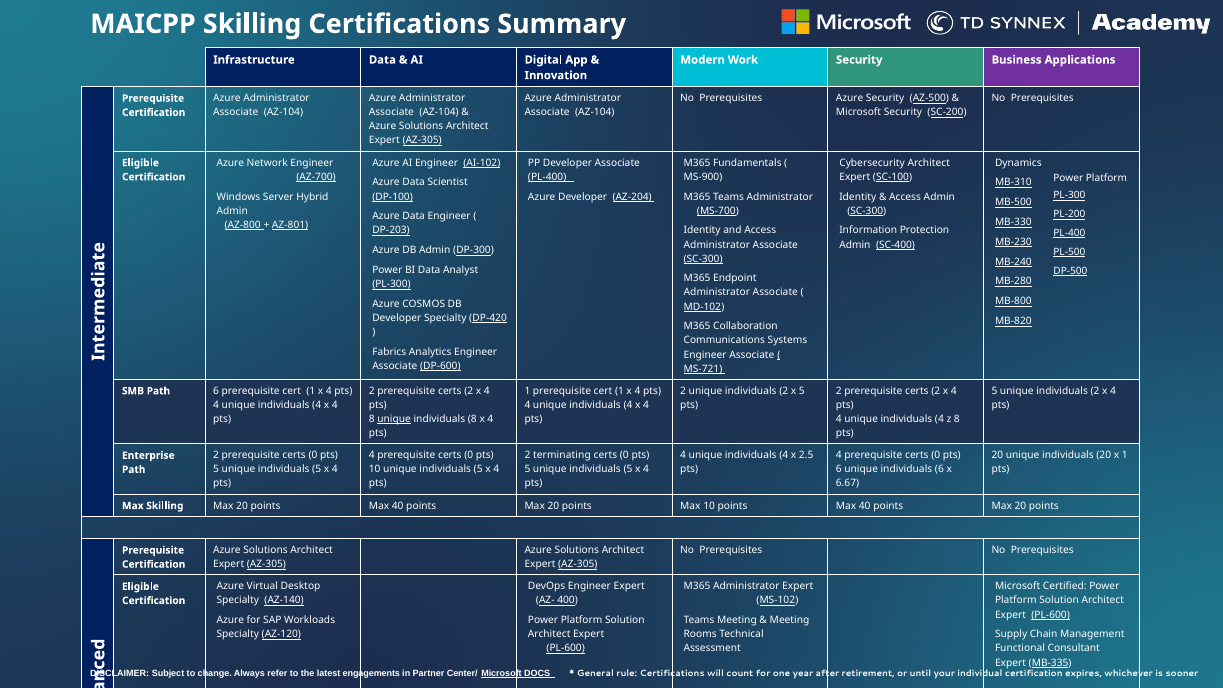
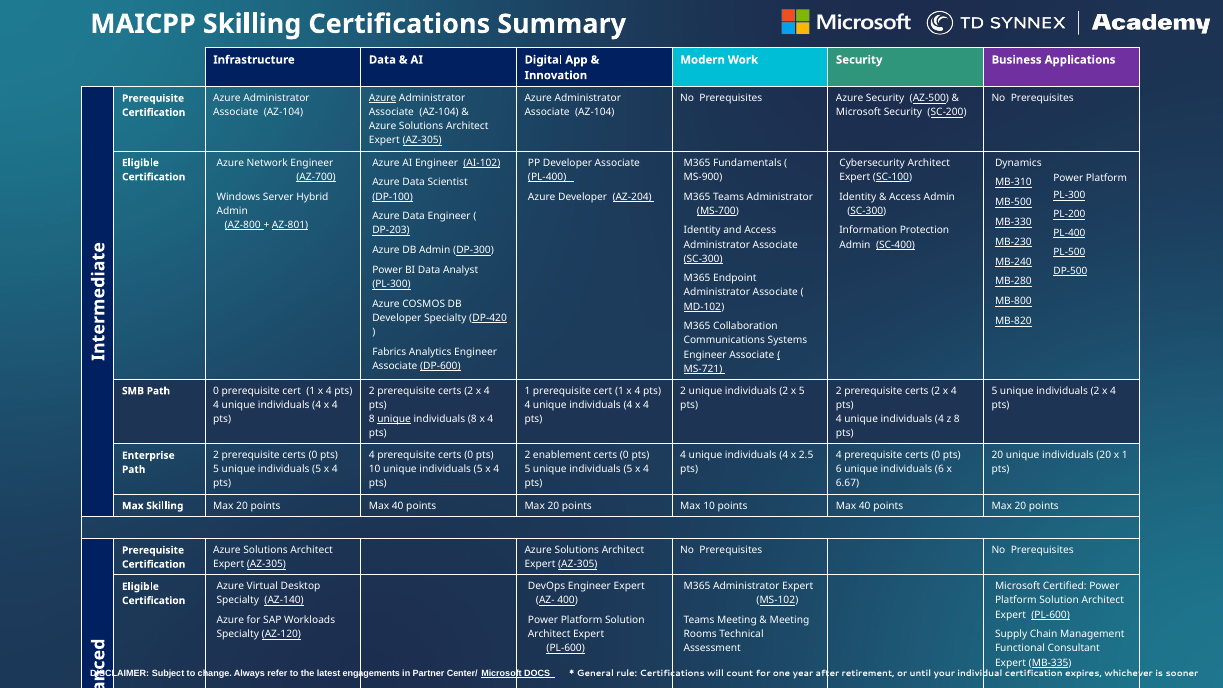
Azure underline: none -> present (383, 98)
Path 6: 6 -> 0 (216, 391)
terminating: terminating -> enablement (562, 455)
